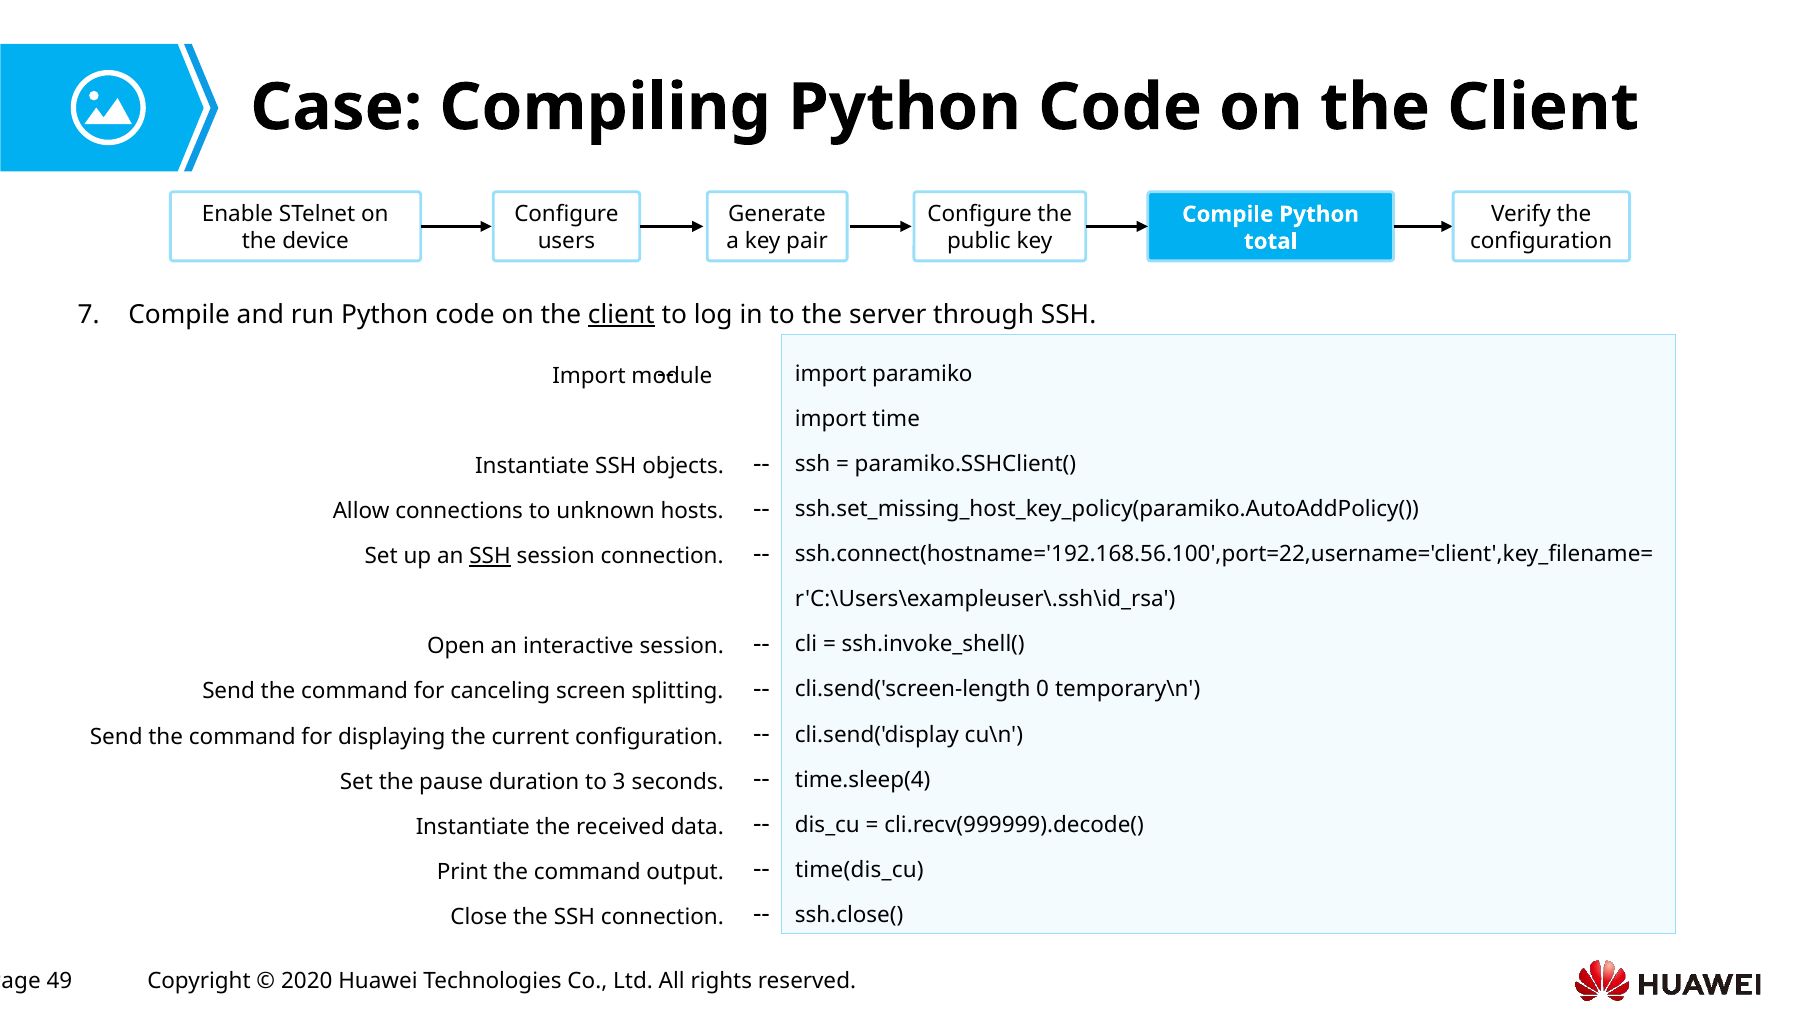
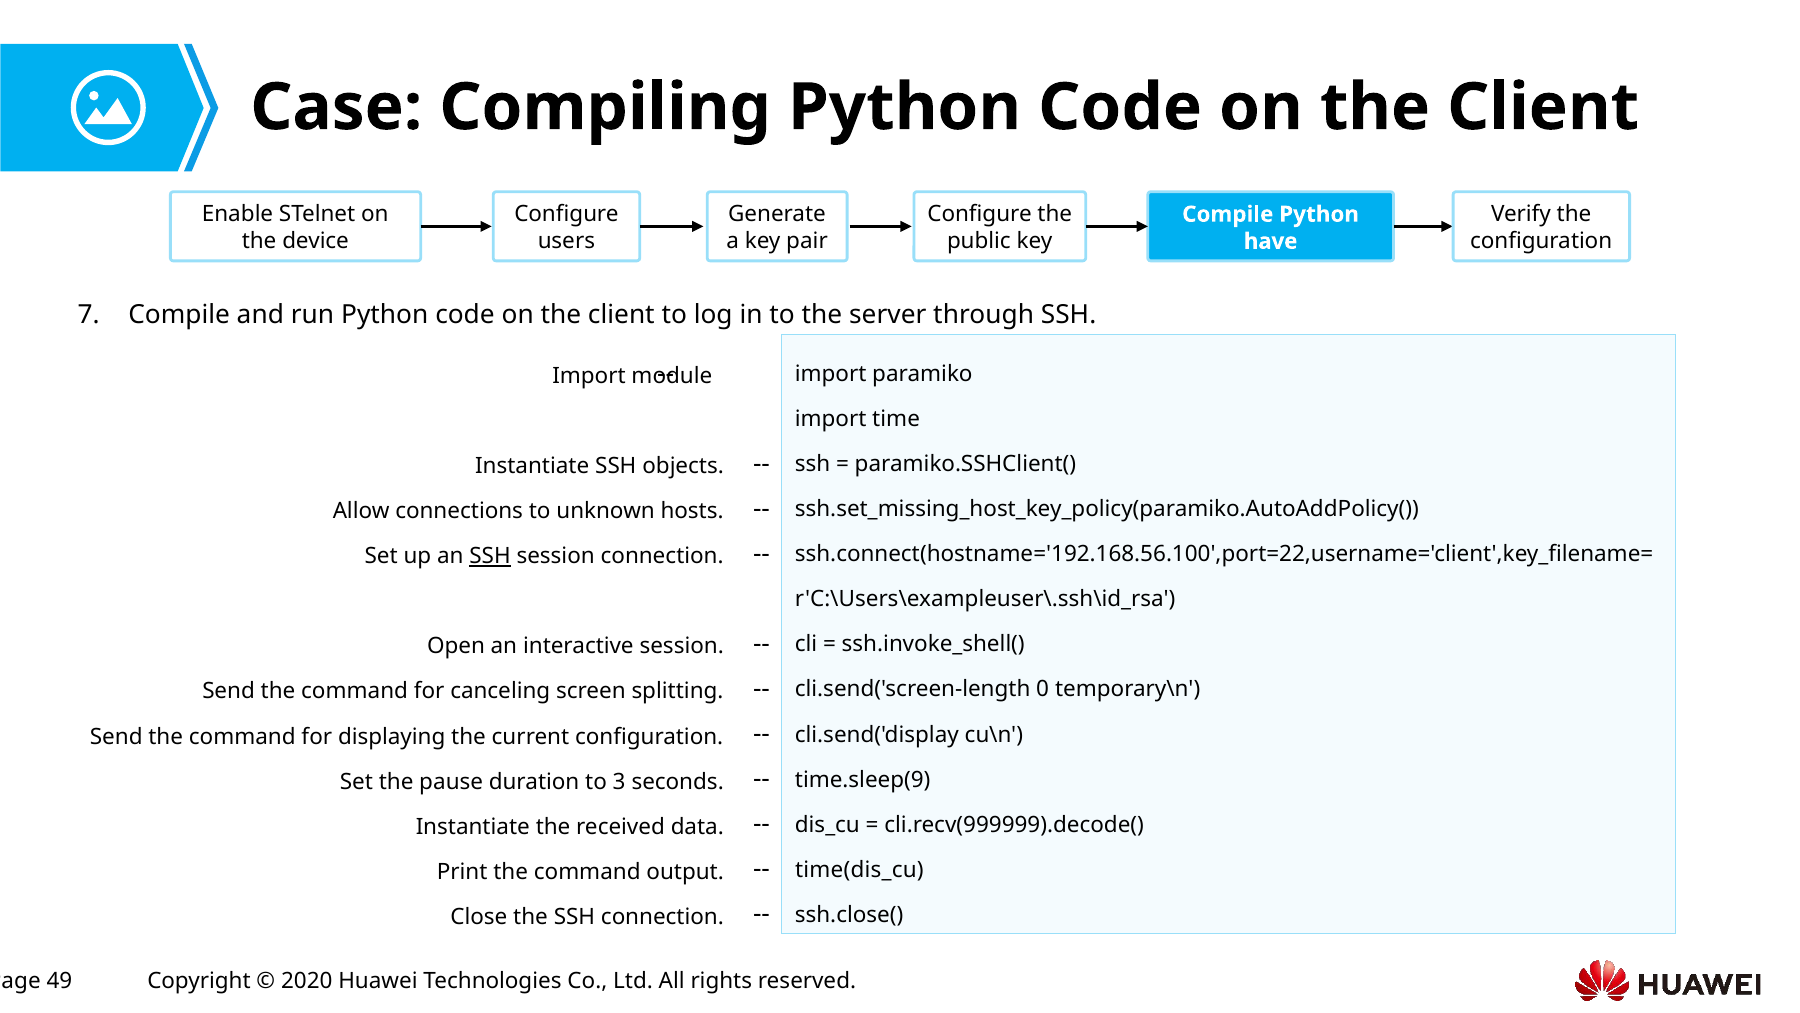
total: total -> have (1271, 241)
client underline: present -> none (621, 315)
time.sleep(4: time.sleep(4 -> time.sleep(9 (863, 779)
